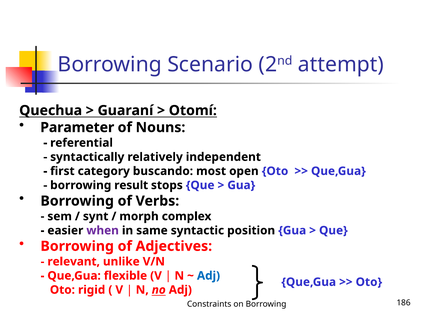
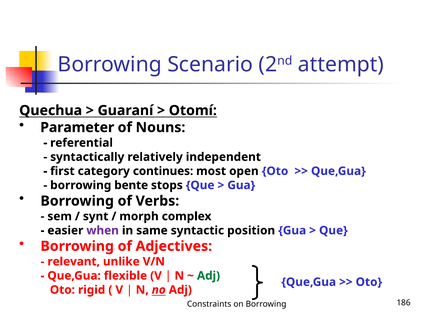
buscando: buscando -> continues (163, 171)
result: result -> bente (131, 185)
Adj colour: blue -> green (209, 276)
